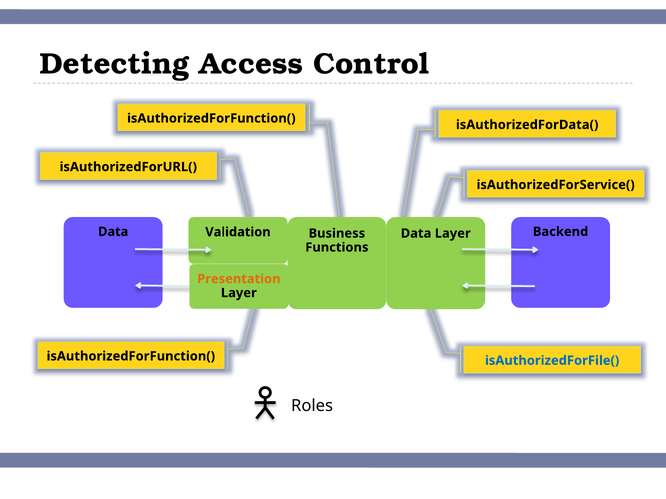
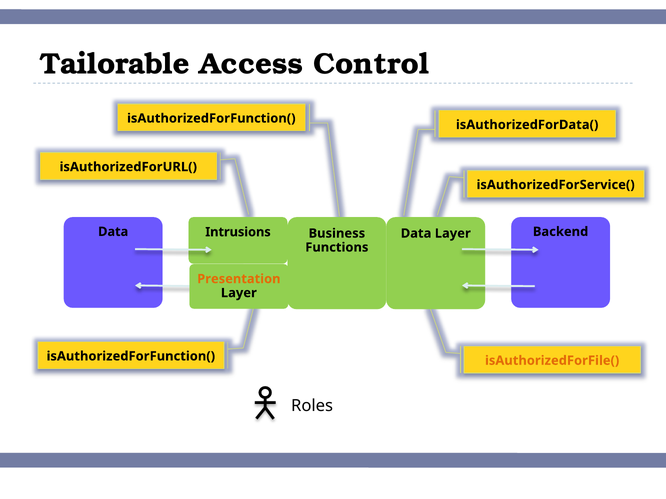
Detecting: Detecting -> Tailorable (115, 64)
Validation: Validation -> Intrusions (238, 232)
isAuthorizedForFile( colour: blue -> orange (552, 361)
